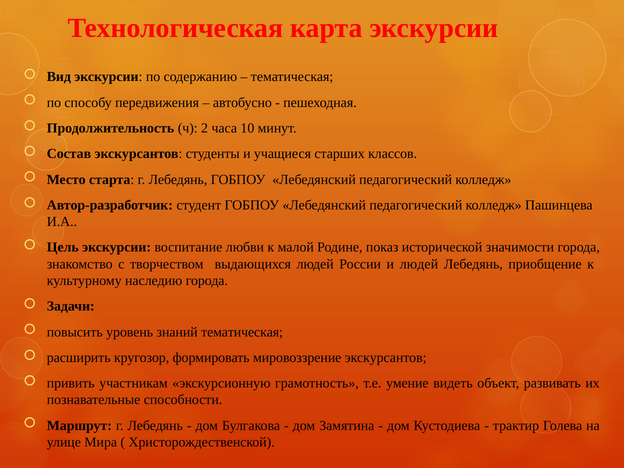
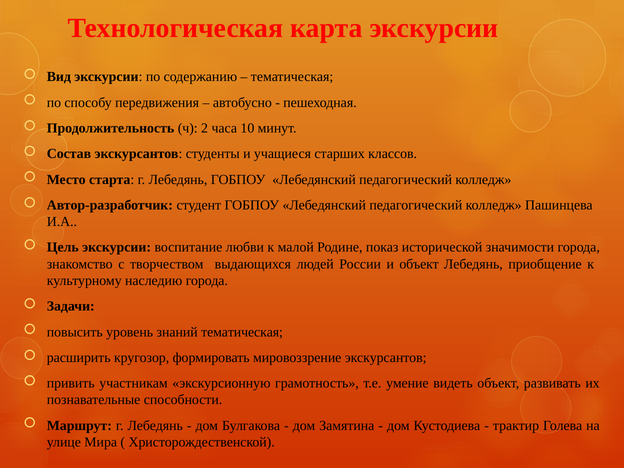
и людей: людей -> объект (419, 264)
